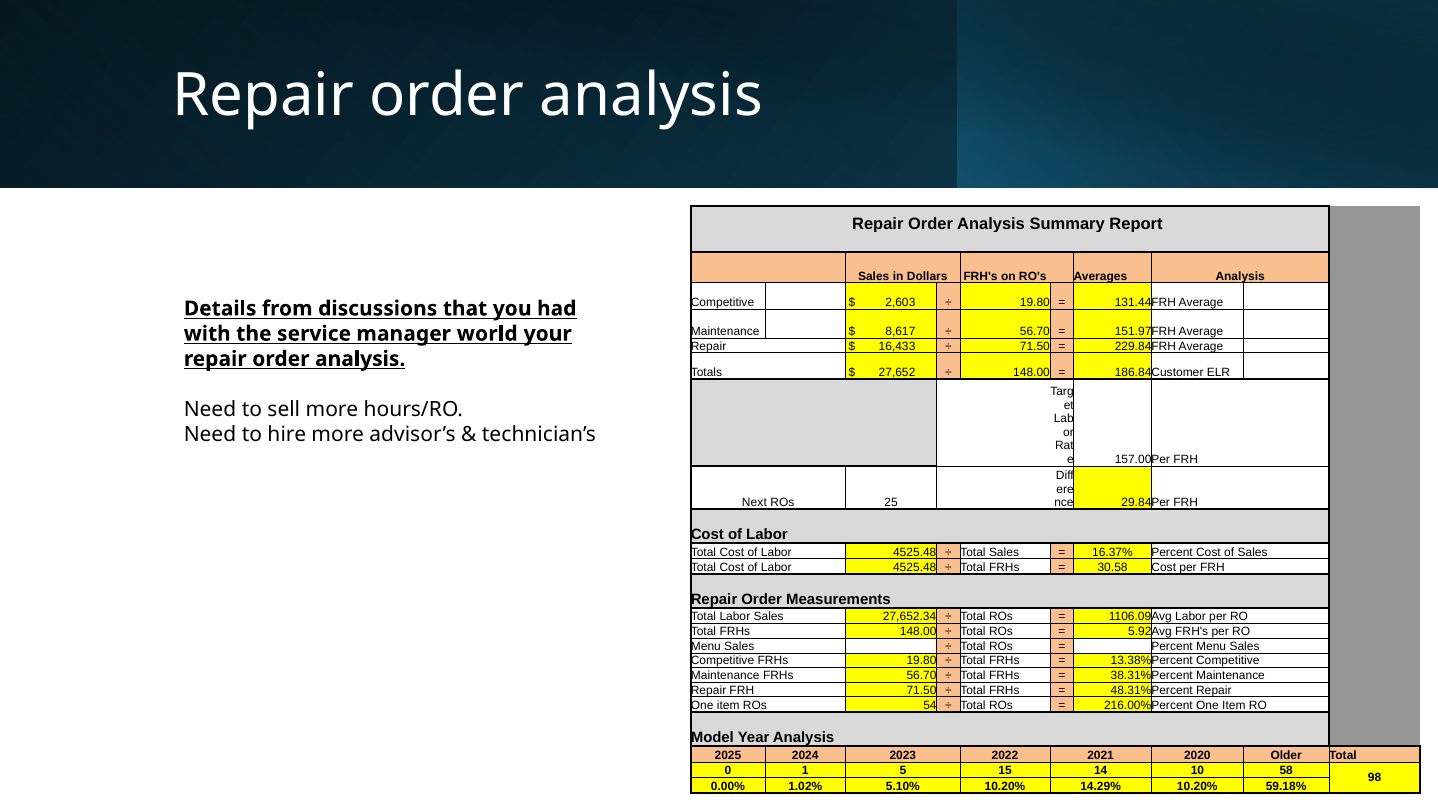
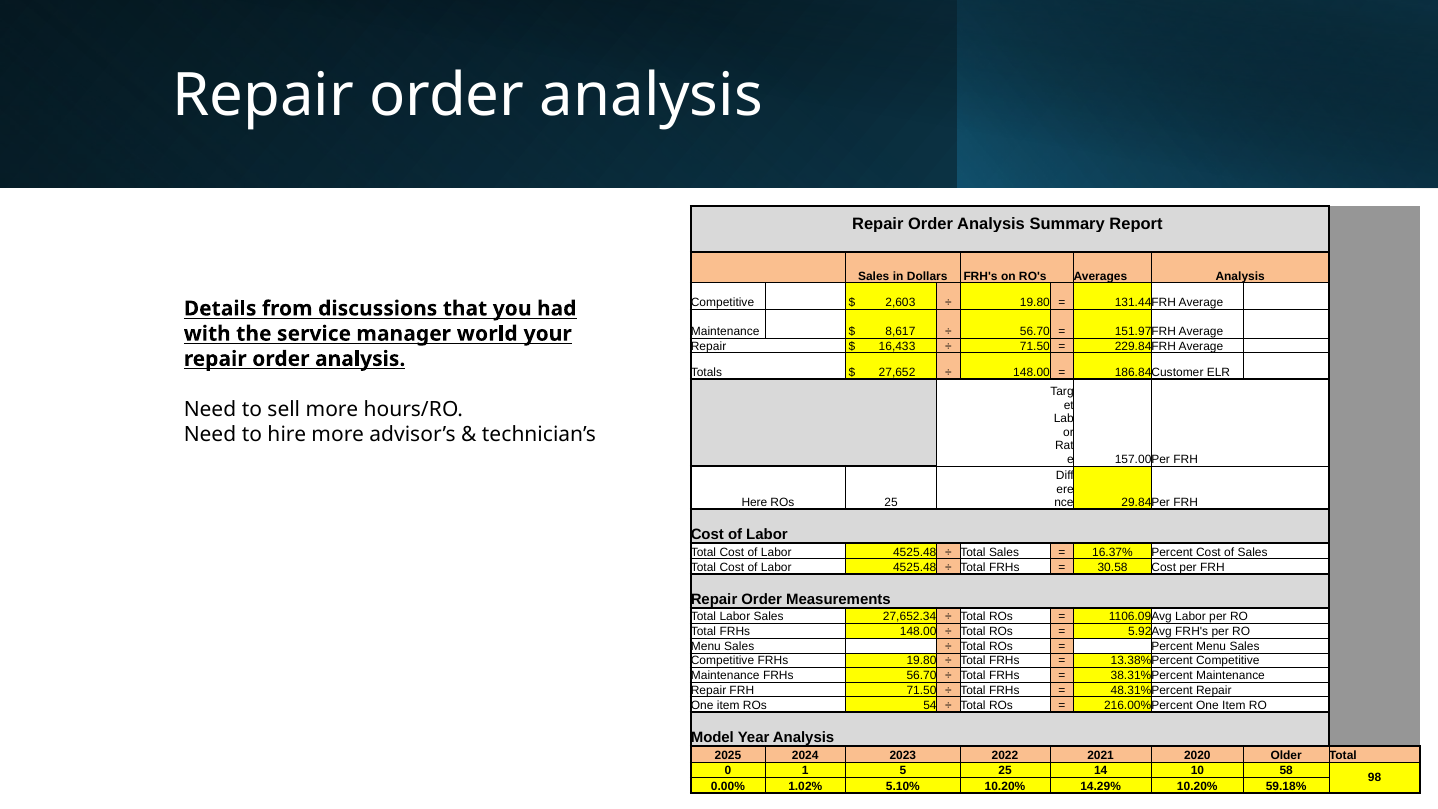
Next: Next -> Here (754, 503)
5 15: 15 -> 25 (1005, 771)
